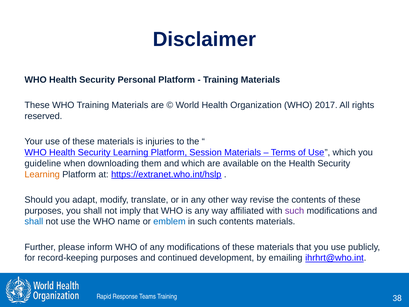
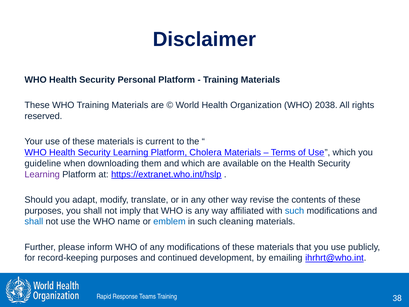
2017: 2017 -> 2038 (326, 105)
injuries: injuries -> current (160, 141)
Session: Session -> Cholera (206, 152)
Learning colour: orange -> purple (42, 174)
such colour: purple -> blue (295, 211)
such contents: contents -> cleaning (236, 221)
